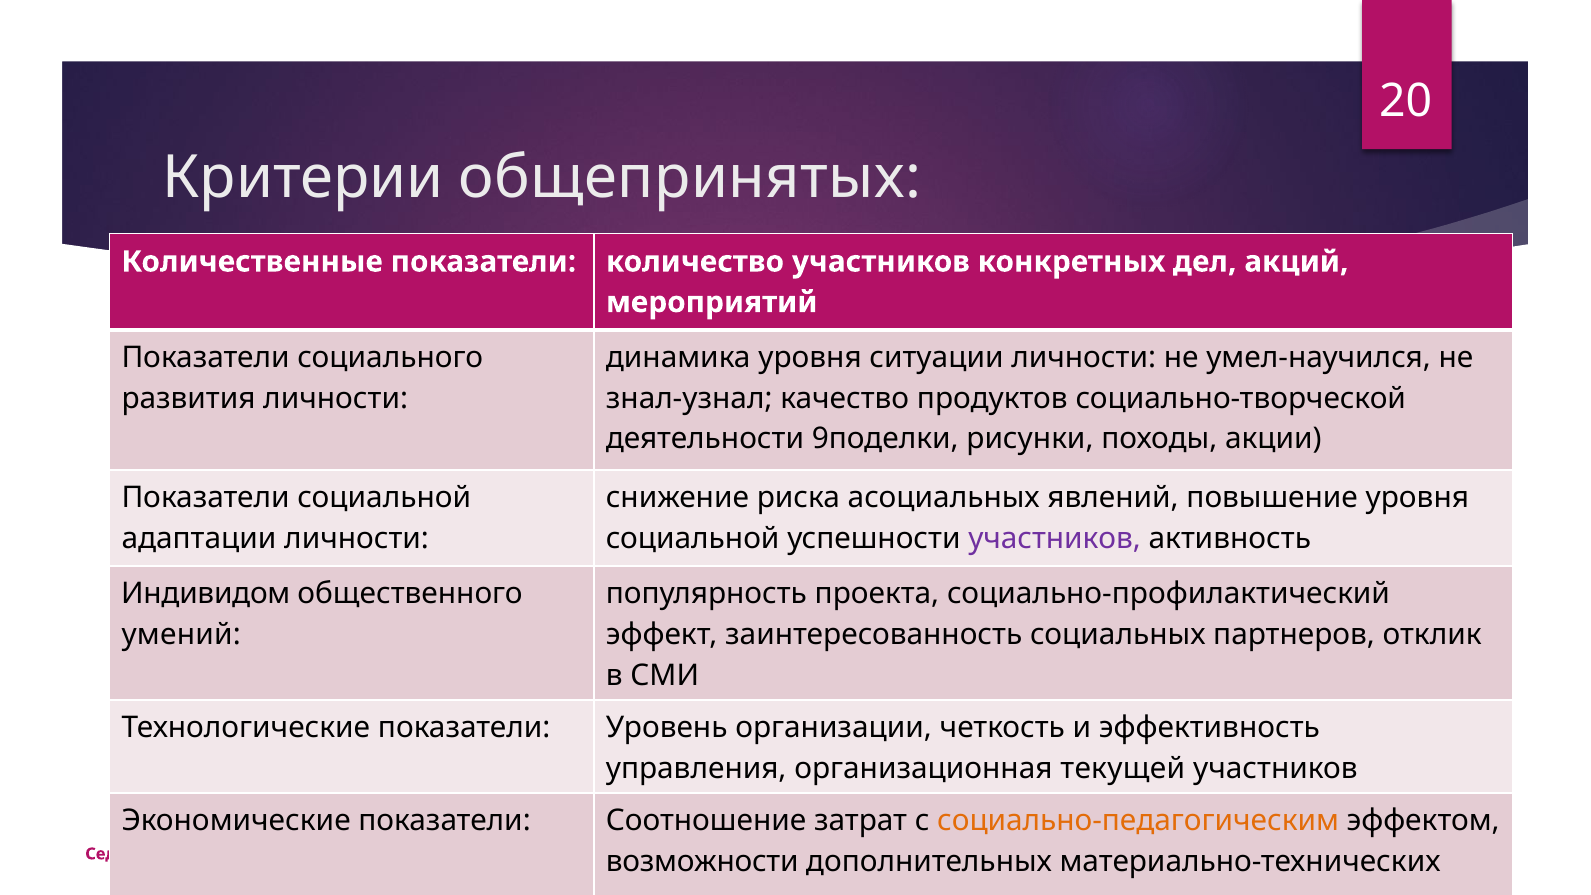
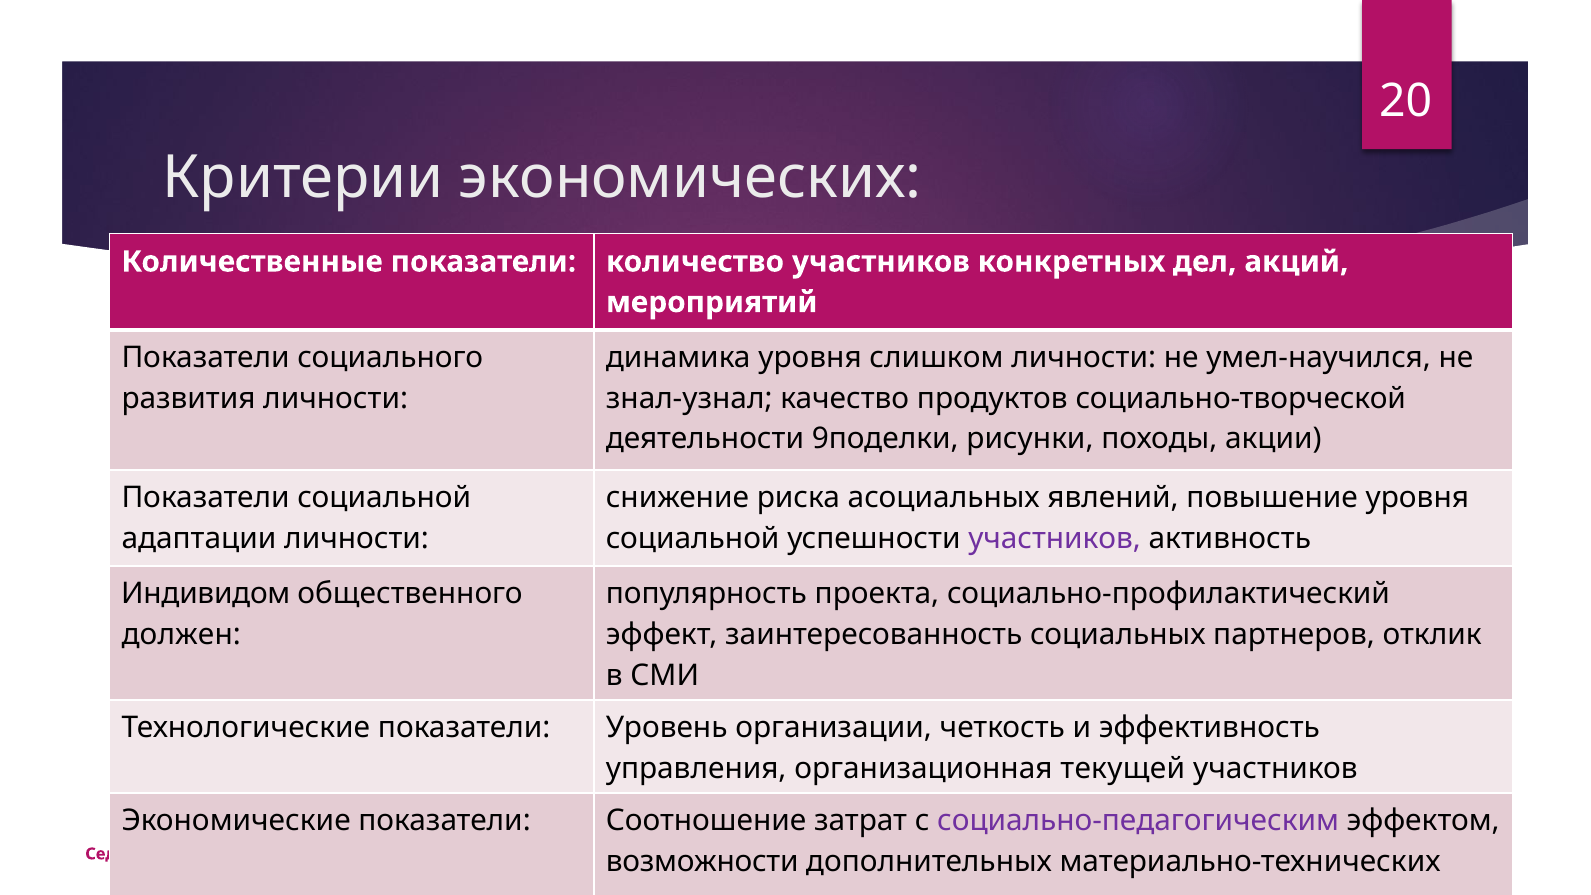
общепринятых: общепринятых -> экономических (690, 177)
ситуации: ситуации -> слишком (936, 358)
умений: умений -> должен (181, 635)
социально-педагогическим colour: orange -> purple (1138, 821)
